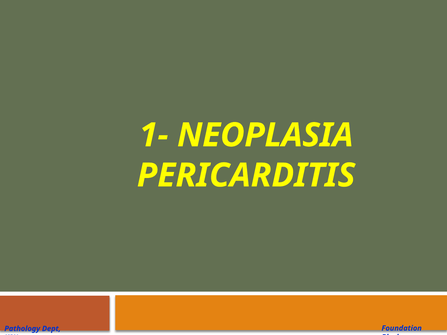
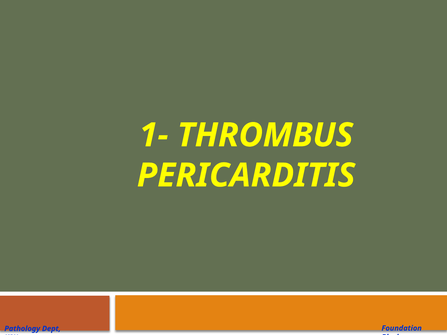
NEOPLASIA: NEOPLASIA -> THROMBUS (265, 135)
